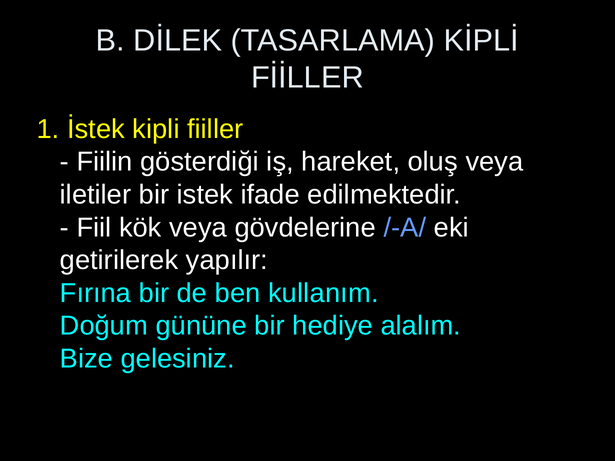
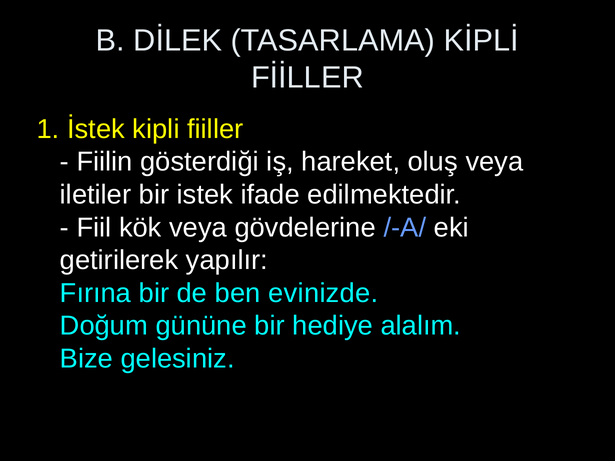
kullanım: kullanım -> evinizde (323, 293)
